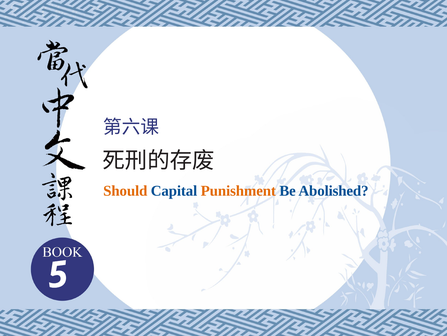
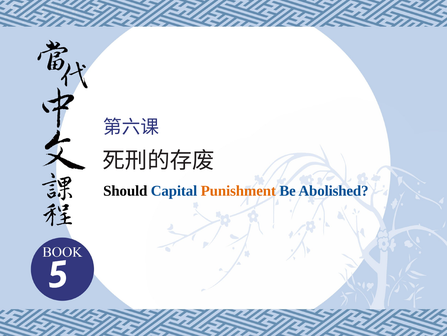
Should colour: orange -> black (125, 191)
